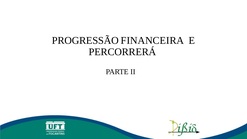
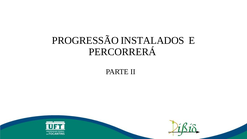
FINANCEIRA: FINANCEIRA -> INSTALADOS (152, 40)
